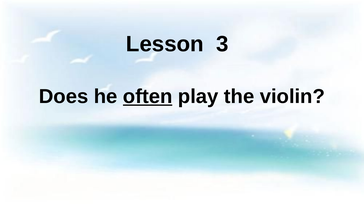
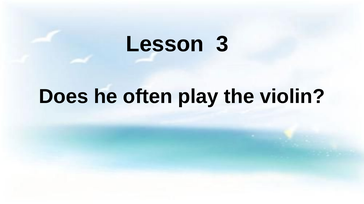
often underline: present -> none (148, 97)
